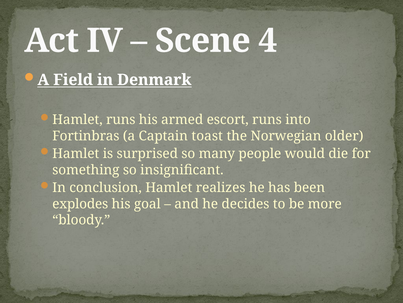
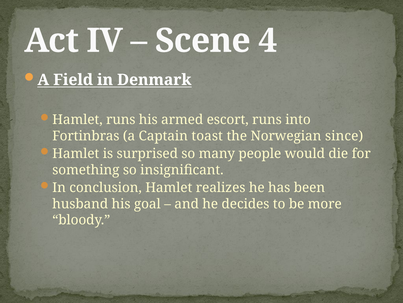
older: older -> since (344, 136)
explodes: explodes -> husband (80, 203)
